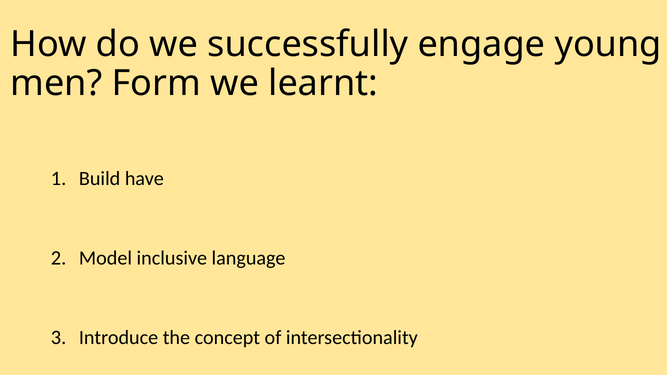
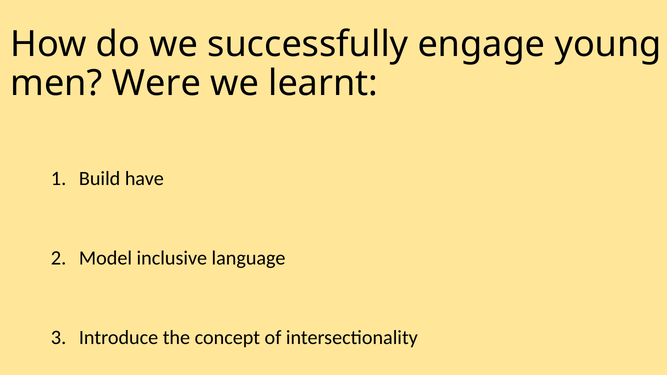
Form: Form -> Were (156, 83)
